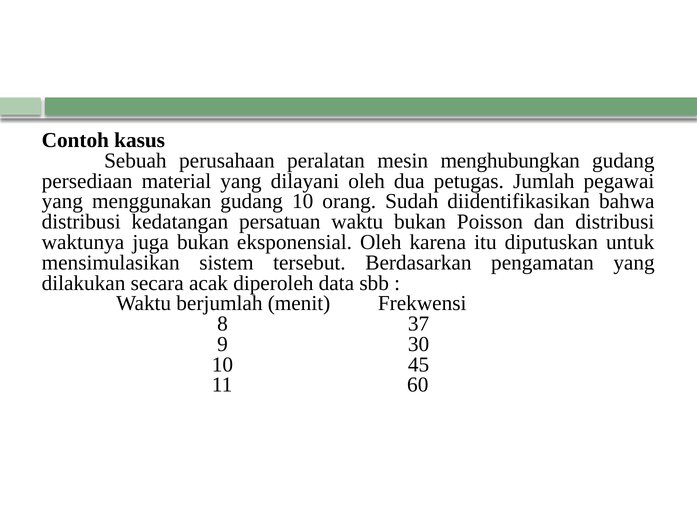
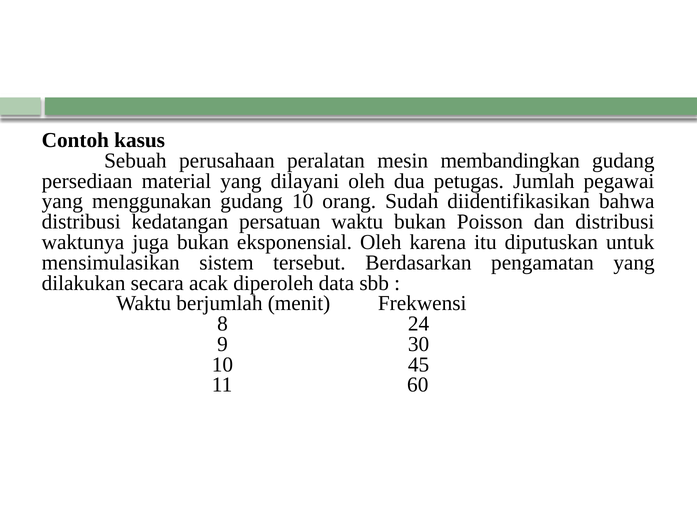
menghubungkan: menghubungkan -> membandingkan (510, 161)
37: 37 -> 24 (419, 324)
